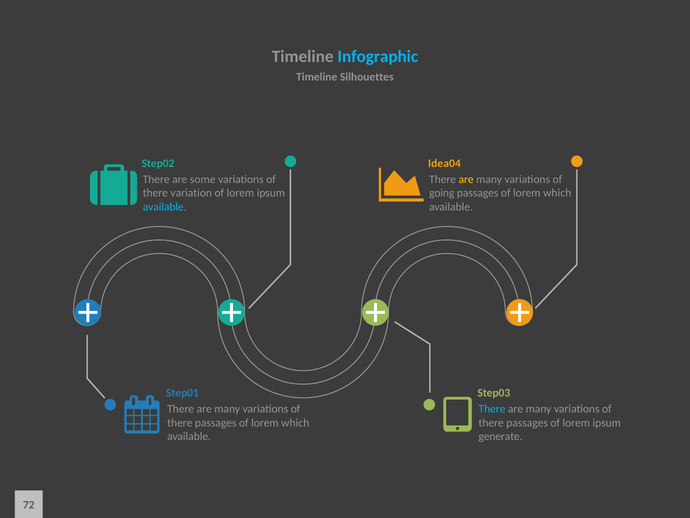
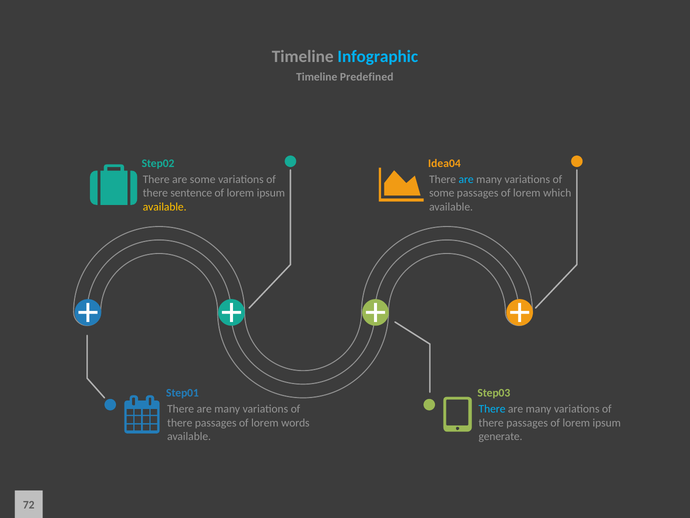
Silhouettes: Silhouettes -> Predefined (367, 77)
are colour: yellow -> light blue (466, 179)
variation: variation -> sentence (191, 193)
going: going -> some (442, 193)
available colour: light blue -> yellow (165, 207)
which: which -> words (295, 422)
